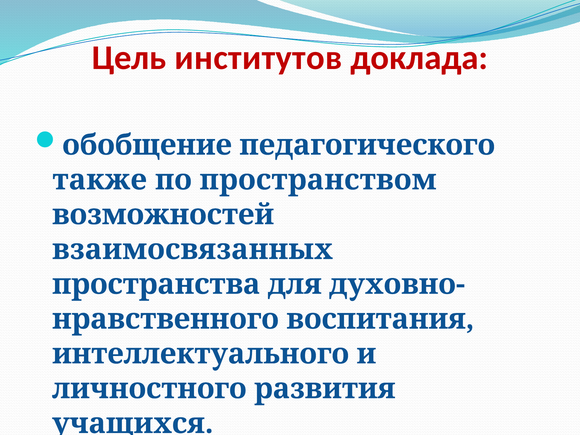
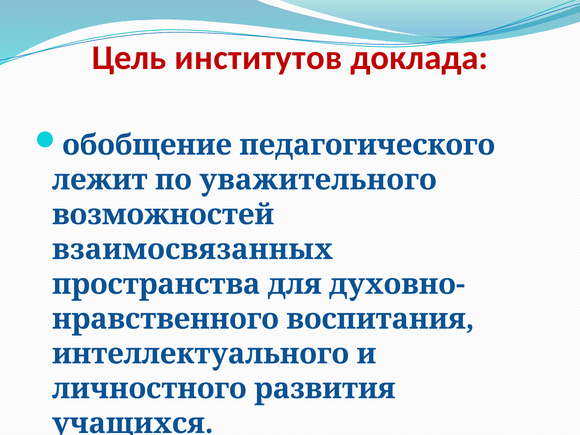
также: также -> лежит (100, 180)
пространством: пространством -> уважительного (318, 180)
